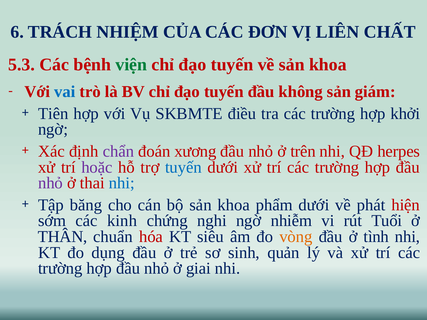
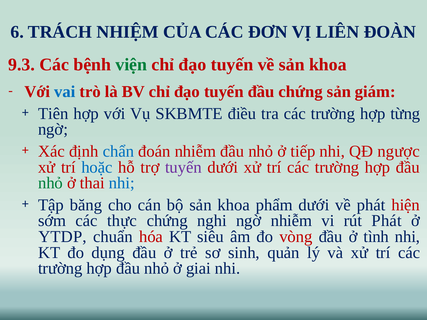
CHẤT: CHẤT -> ĐOÀN (390, 32)
5.3: 5.3 -> 9.3 (22, 65)
đầu không: không -> chứng (301, 92)
khởi: khởi -> từng (405, 114)
chẩn colour: purple -> blue (118, 151)
đoán xương: xương -> nhiễm (195, 151)
trên: trên -> tiếp (303, 151)
herpes: herpes -> ngược (399, 151)
hoặc colour: purple -> blue (97, 167)
tuyến colour: blue -> purple (183, 167)
nhỏ colour: purple -> green (51, 183)
kinh: kinh -> thực (122, 221)
rút Tuổi: Tuổi -> Phát (387, 221)
THÂN: THÂN -> YTDP (62, 237)
vòng colour: orange -> red (296, 237)
